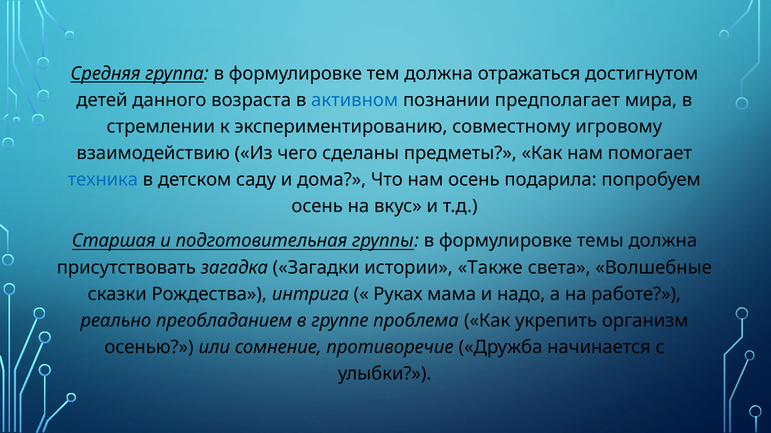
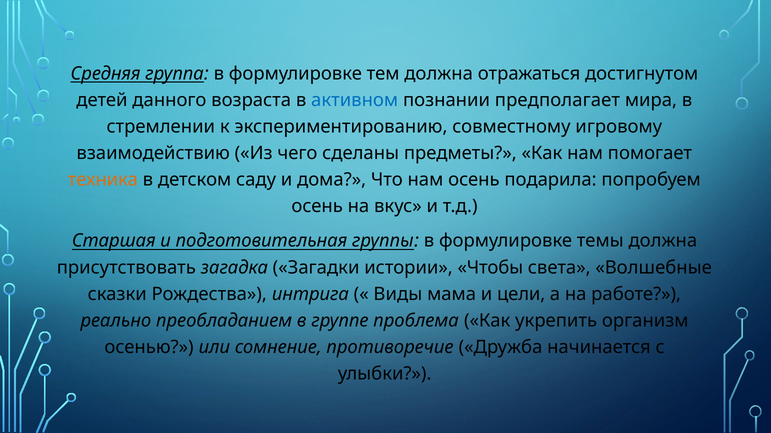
техника colour: blue -> orange (103, 180)
Также: Также -> Чтобы (490, 268)
Руках: Руках -> Виды (398, 294)
надо: надо -> цели (521, 294)
